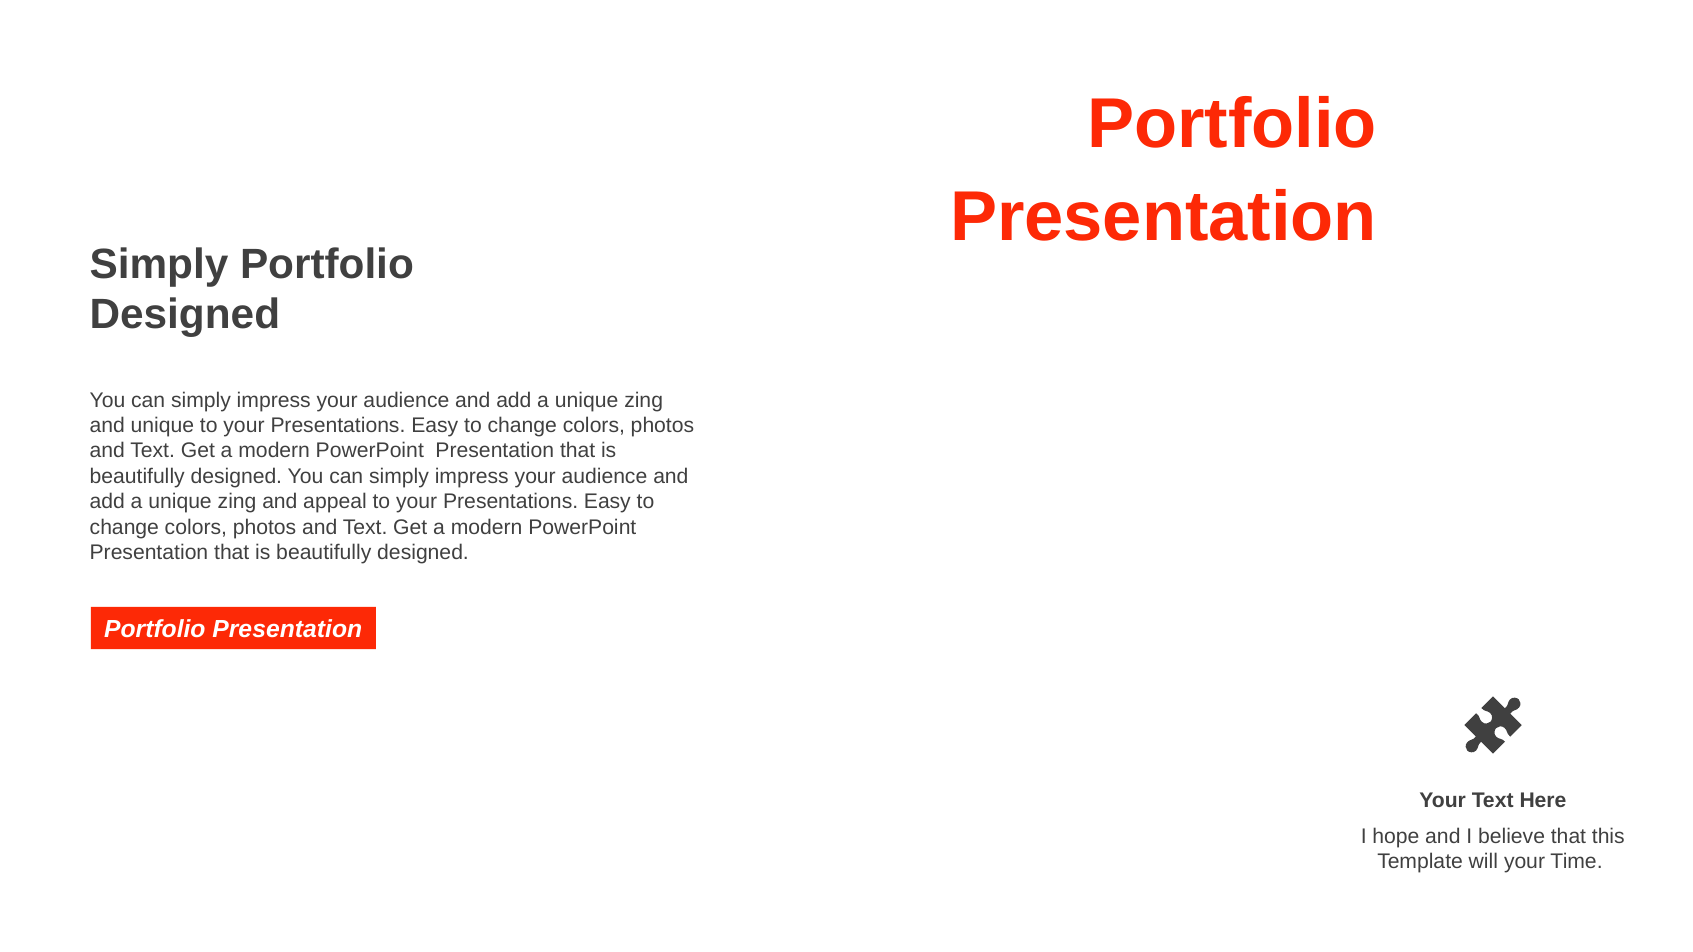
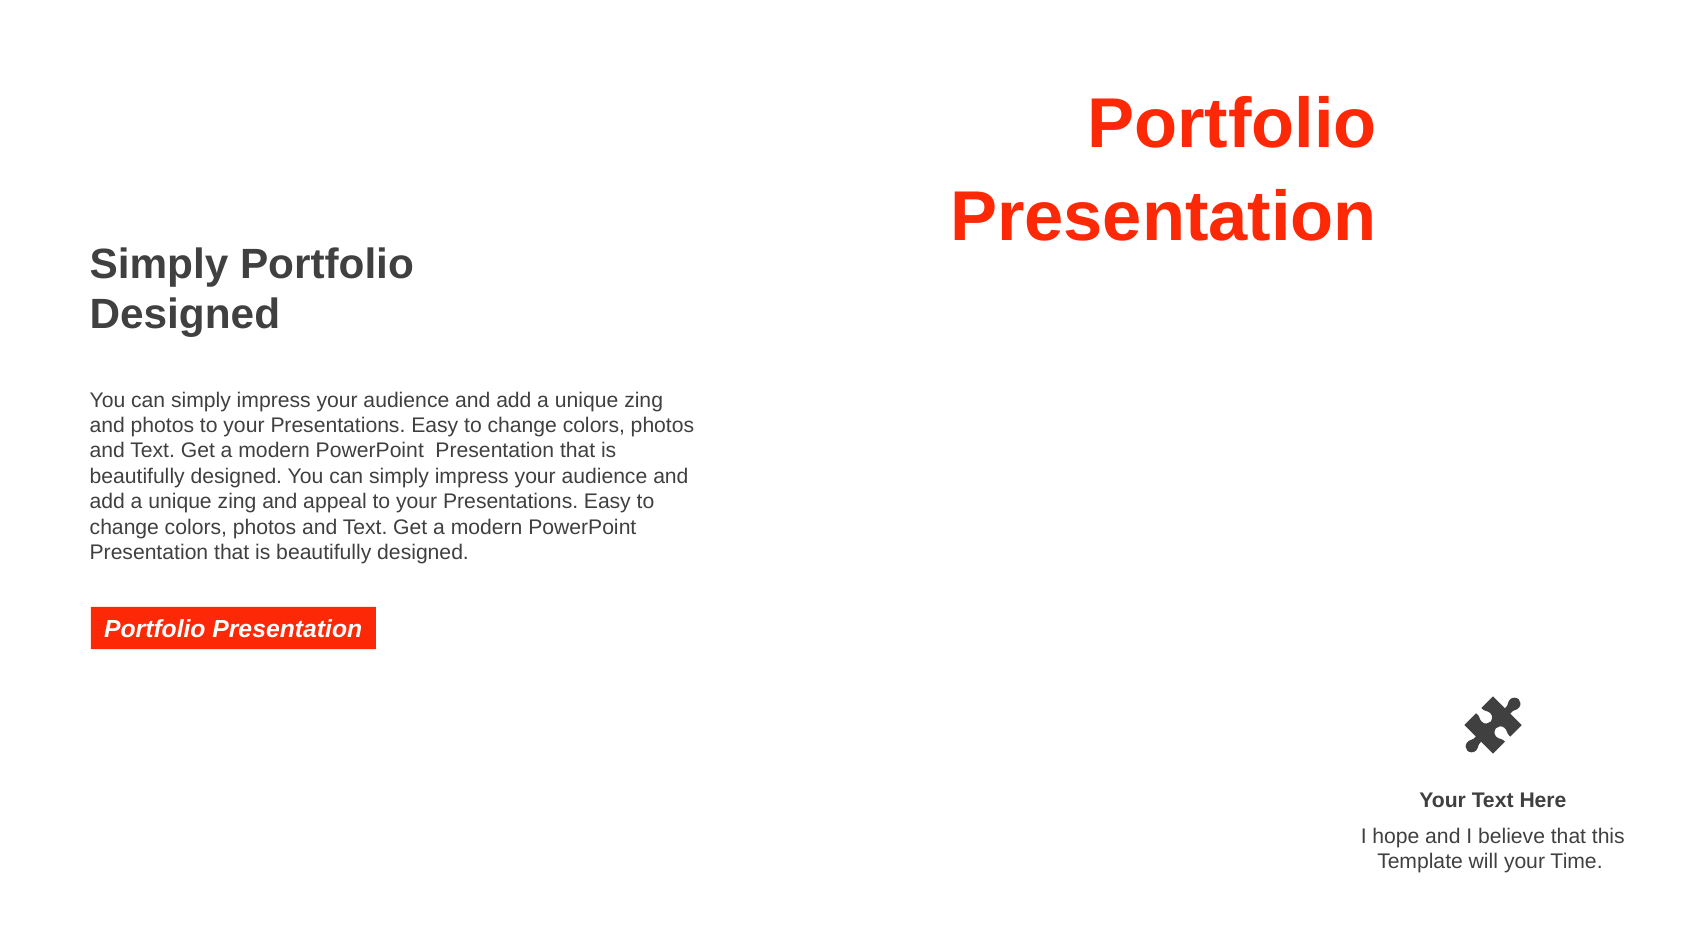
and unique: unique -> photos (162, 426)
